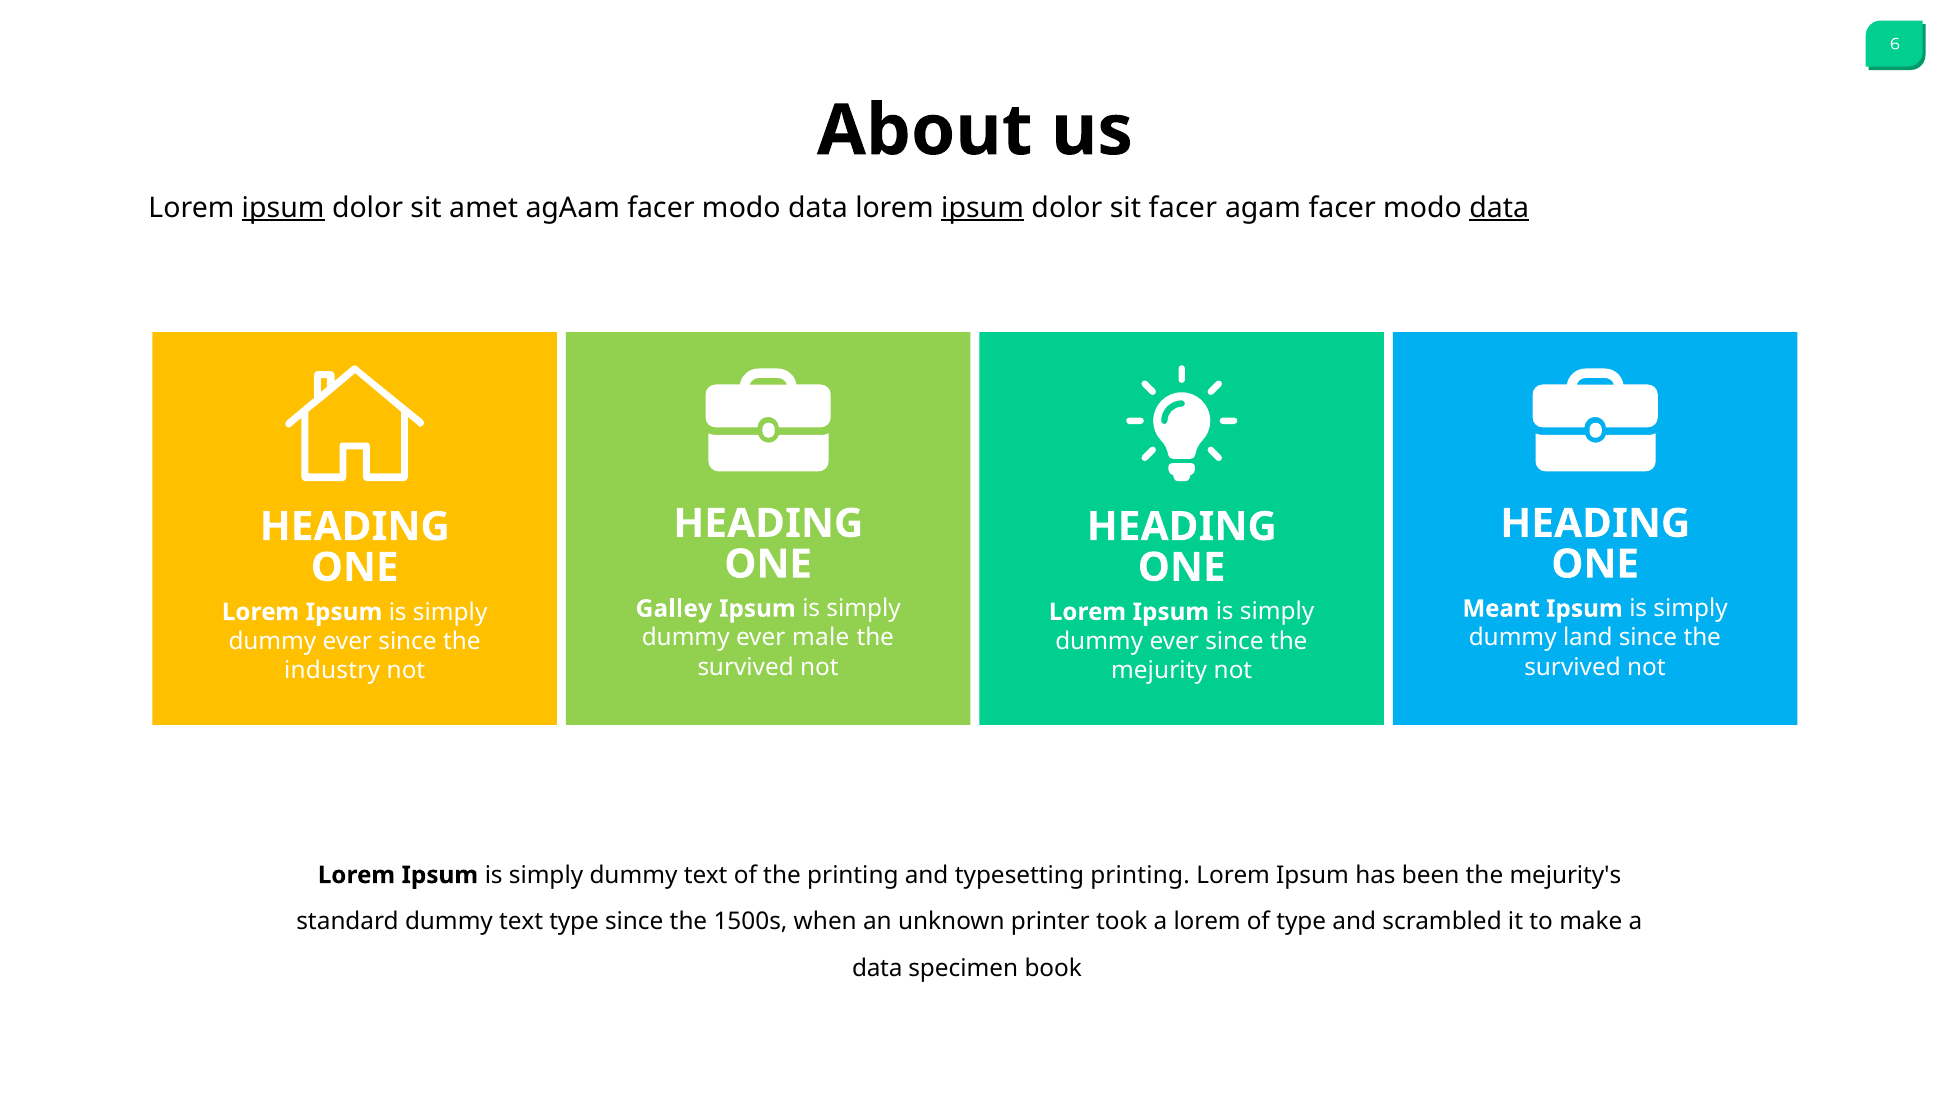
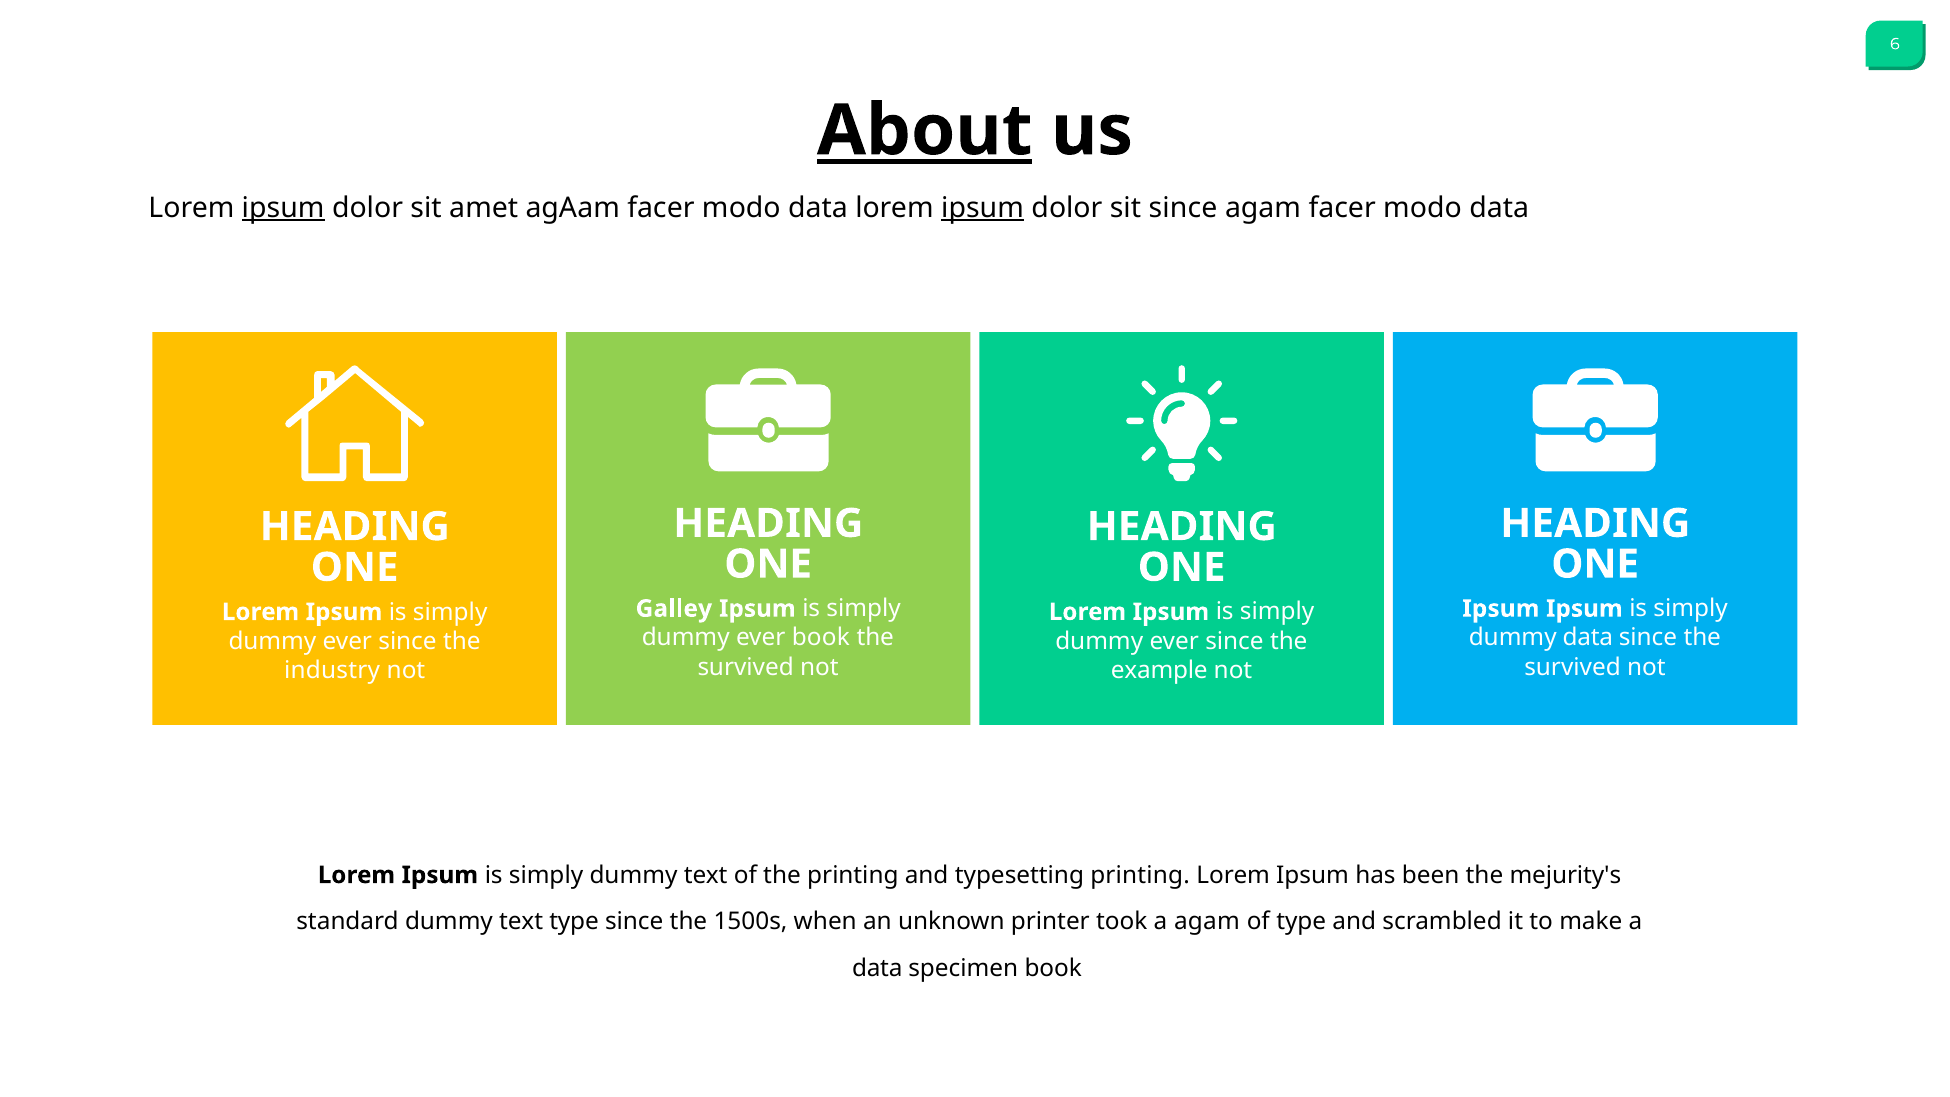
About underline: none -> present (925, 131)
sit facer: facer -> since (1183, 208)
data underline: present -> none (1499, 208)
Meant: Meant -> Ipsum (1501, 609)
ever male: male -> book (821, 638)
dummy land: land -> data (1588, 638)
mejurity: mejurity -> example (1159, 670)
a lorem: lorem -> agam (1207, 922)
